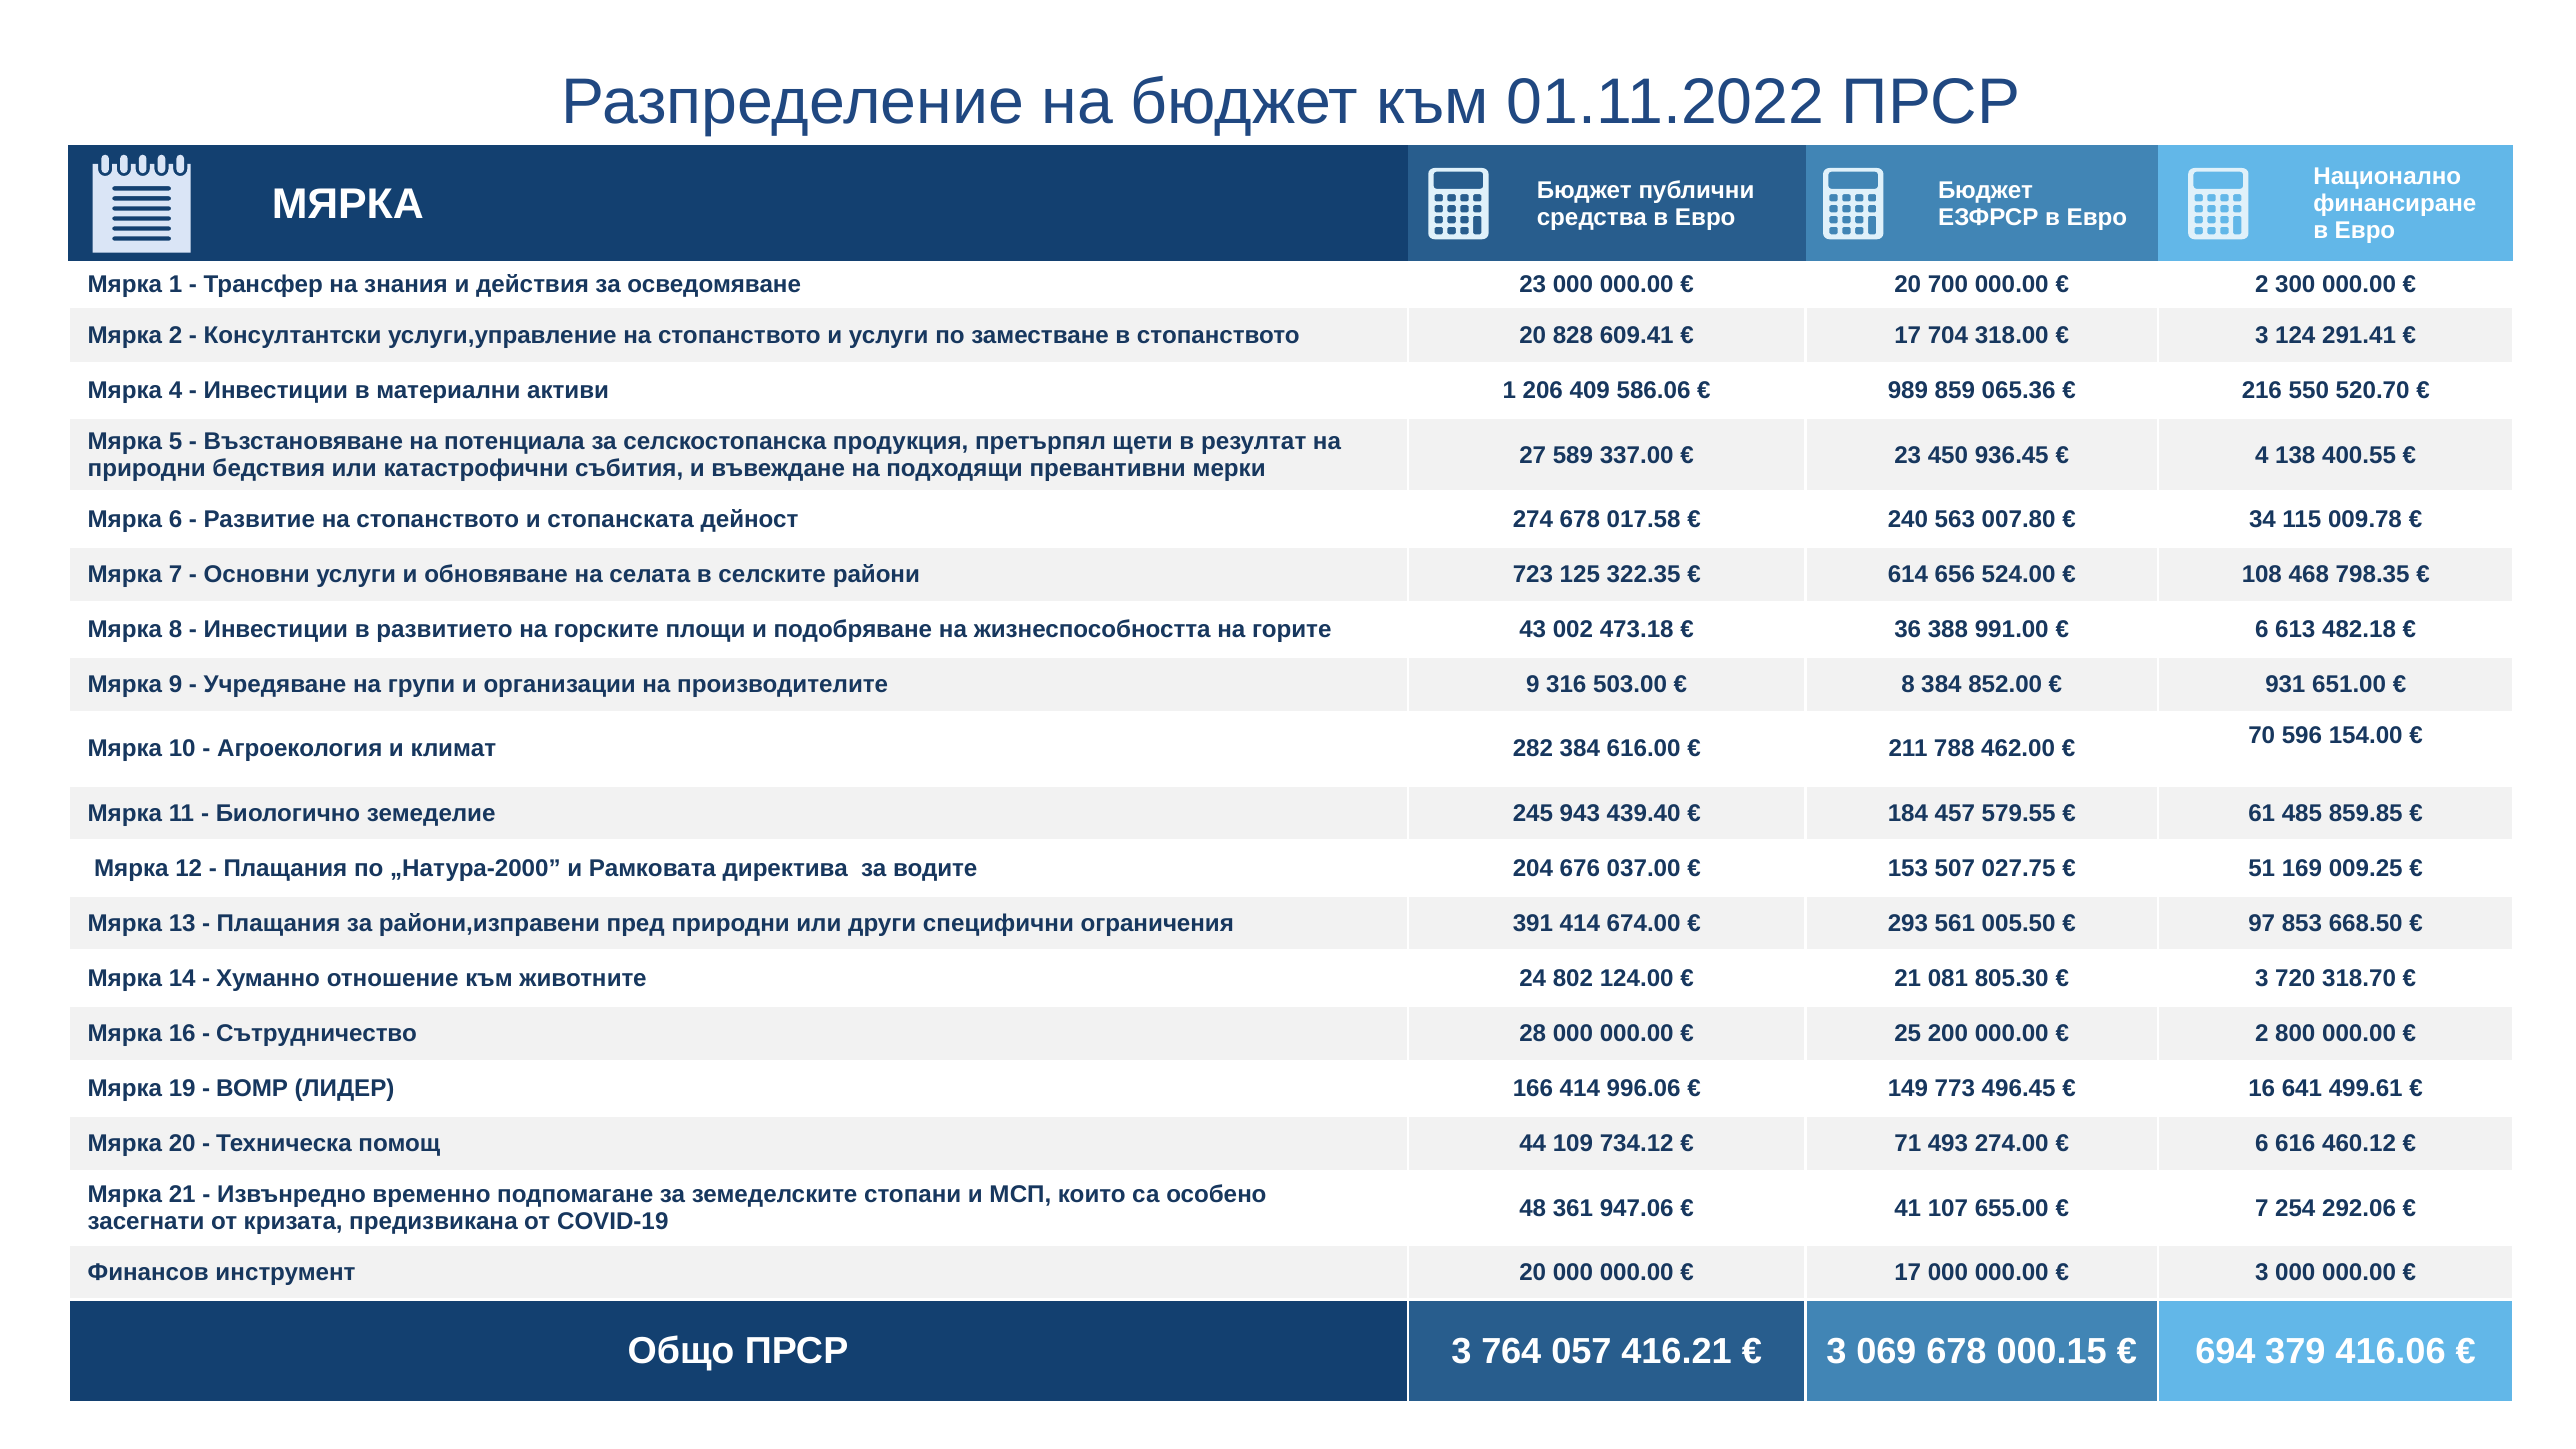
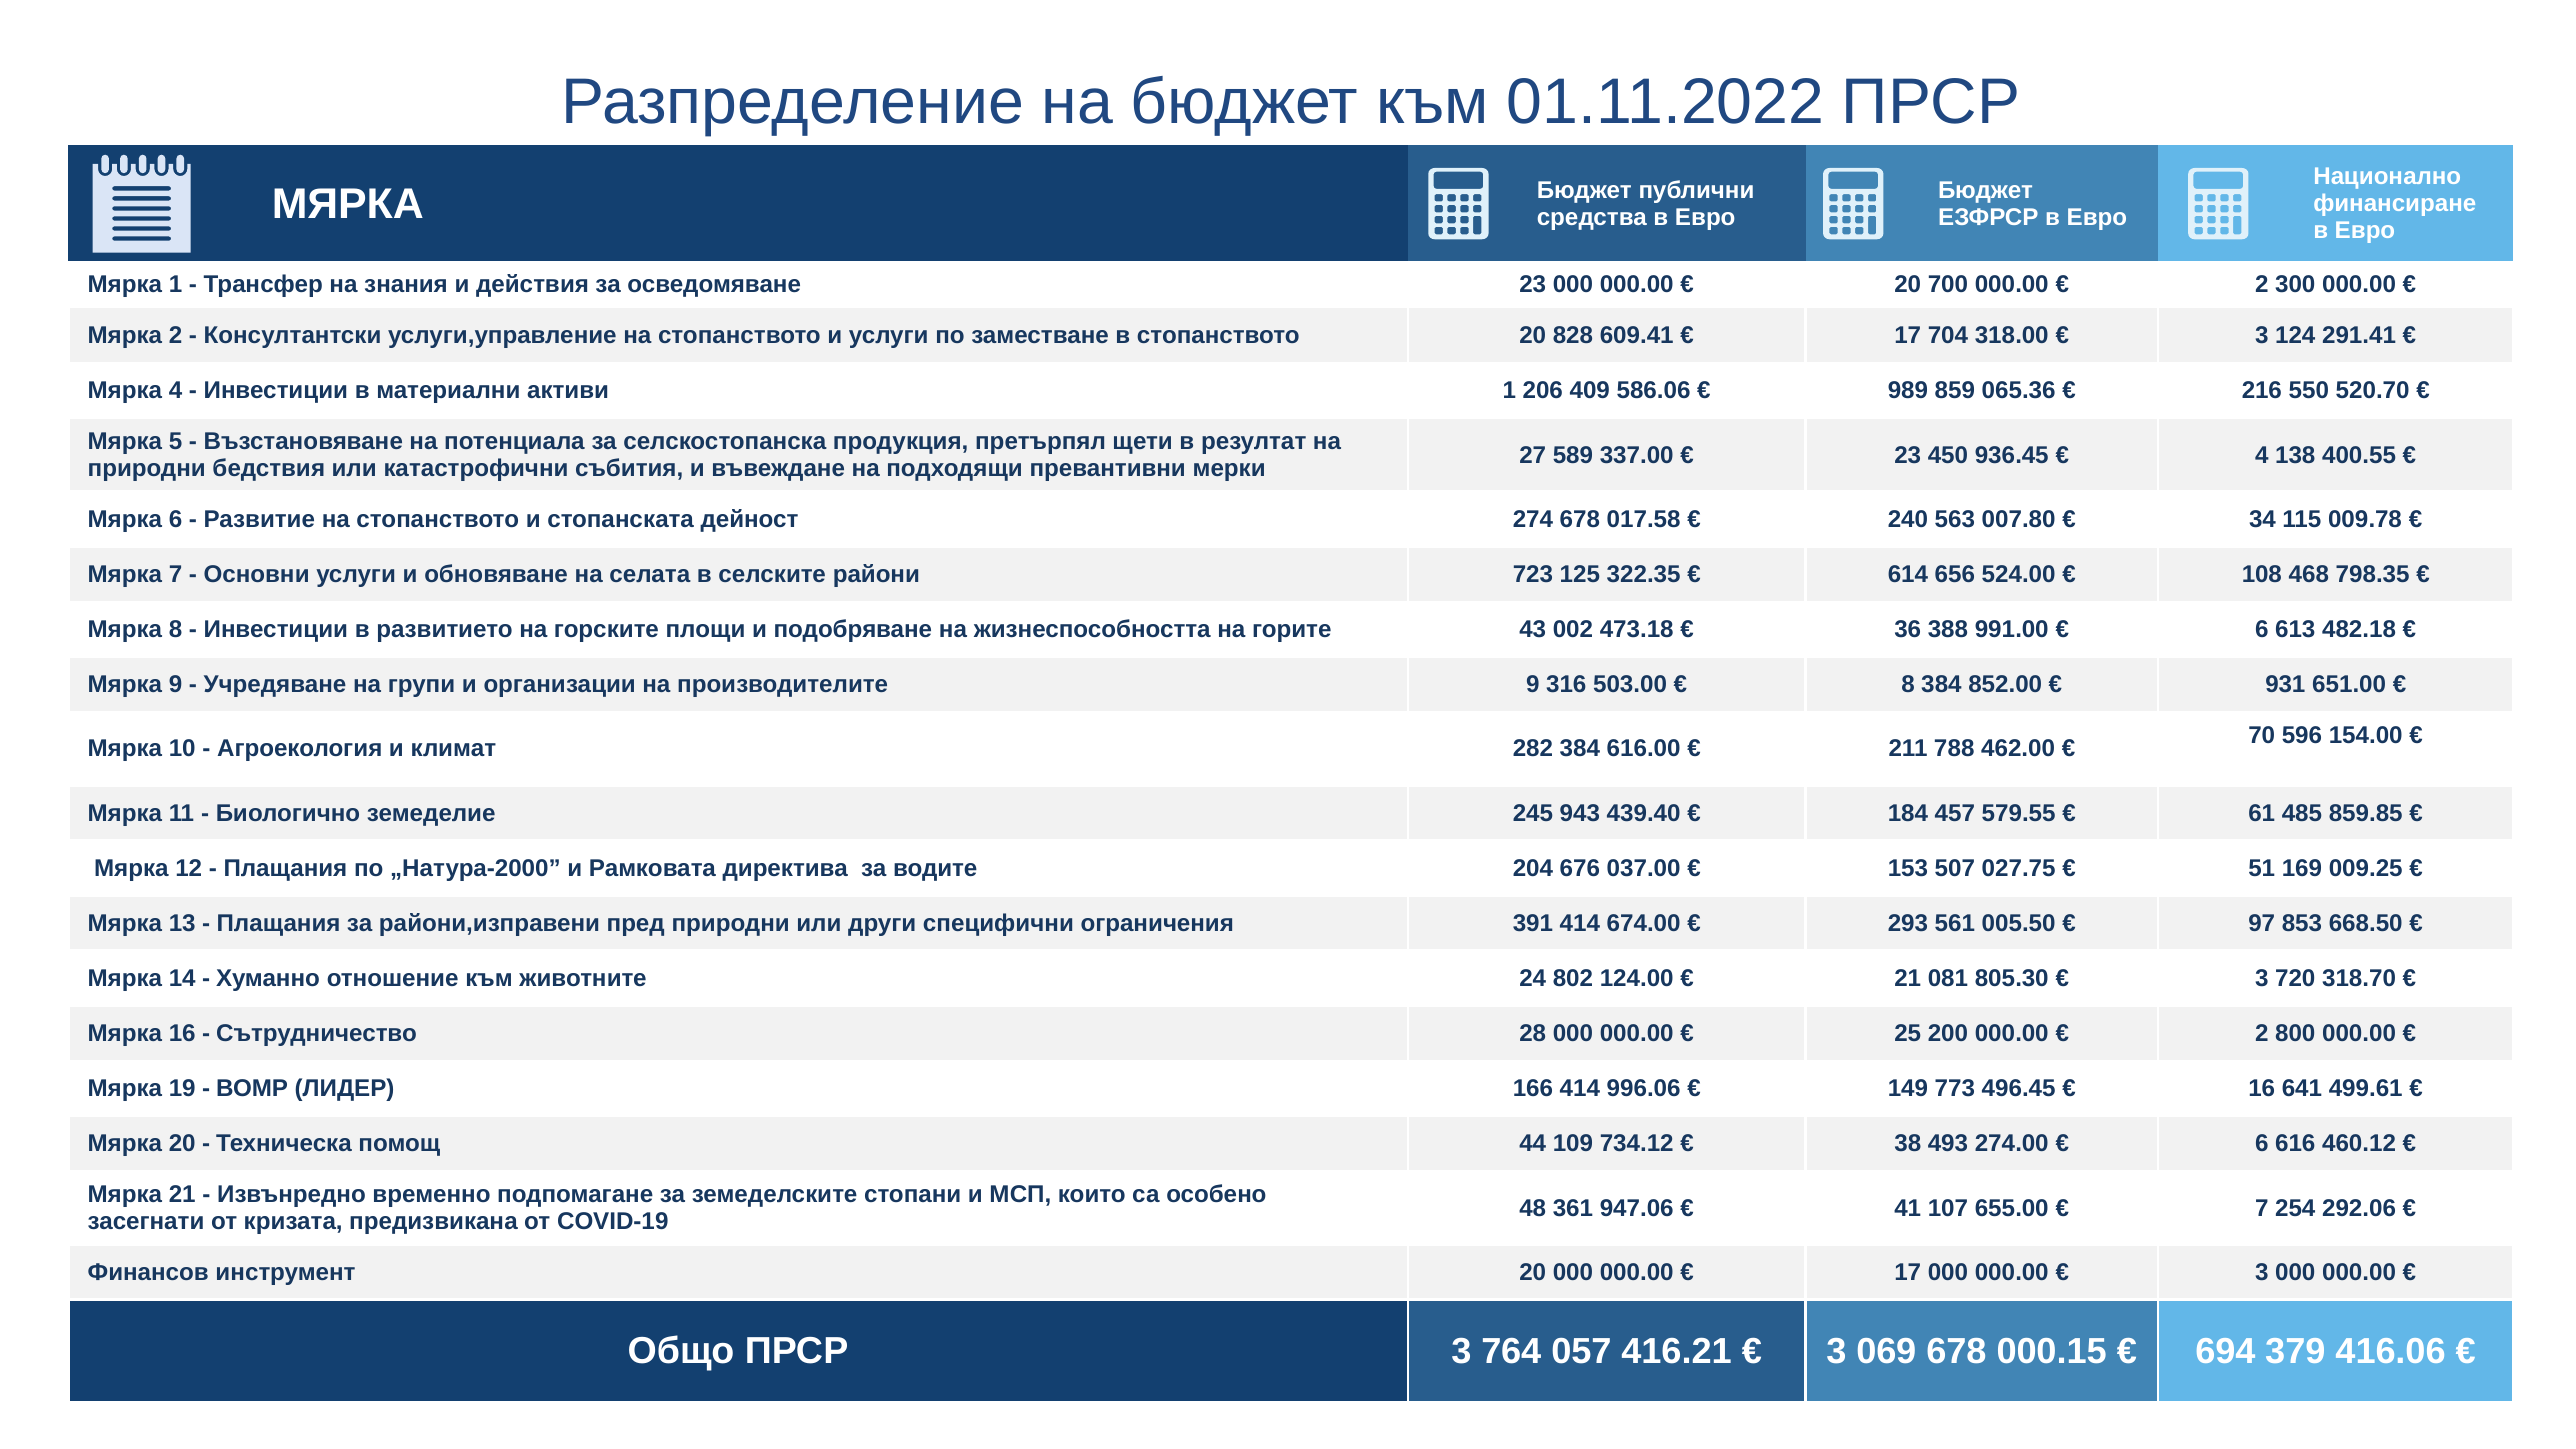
71: 71 -> 38 (1908, 1144)
